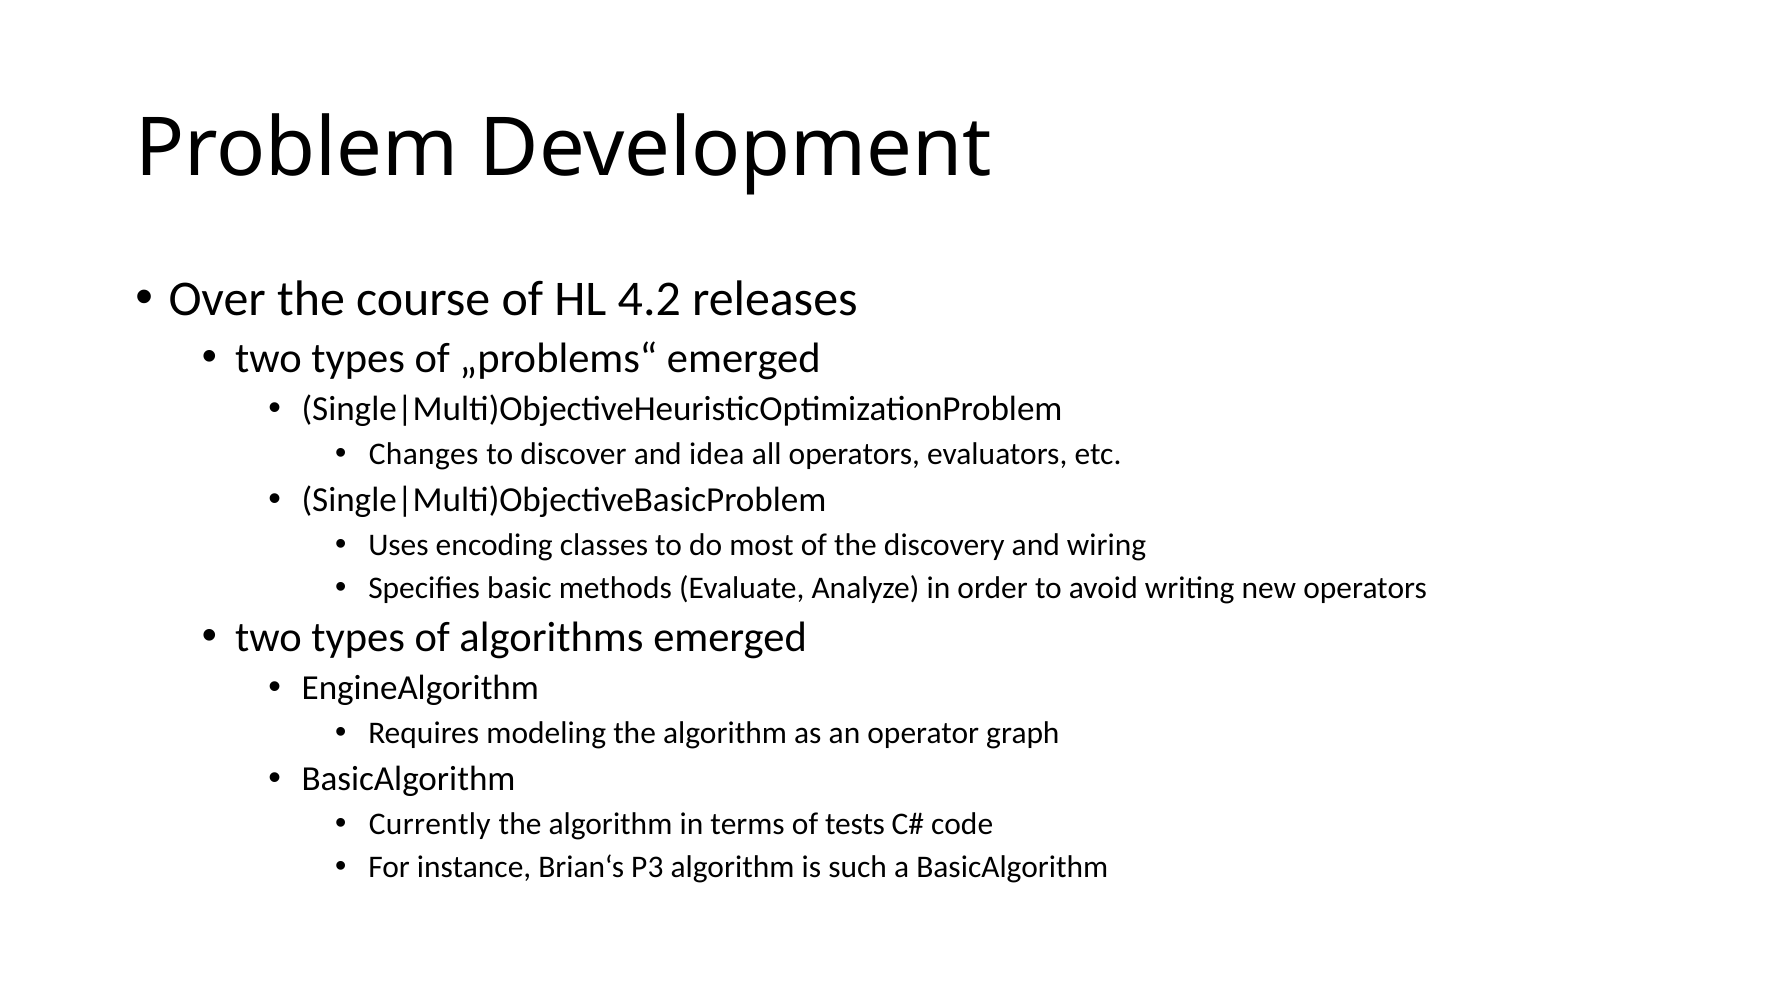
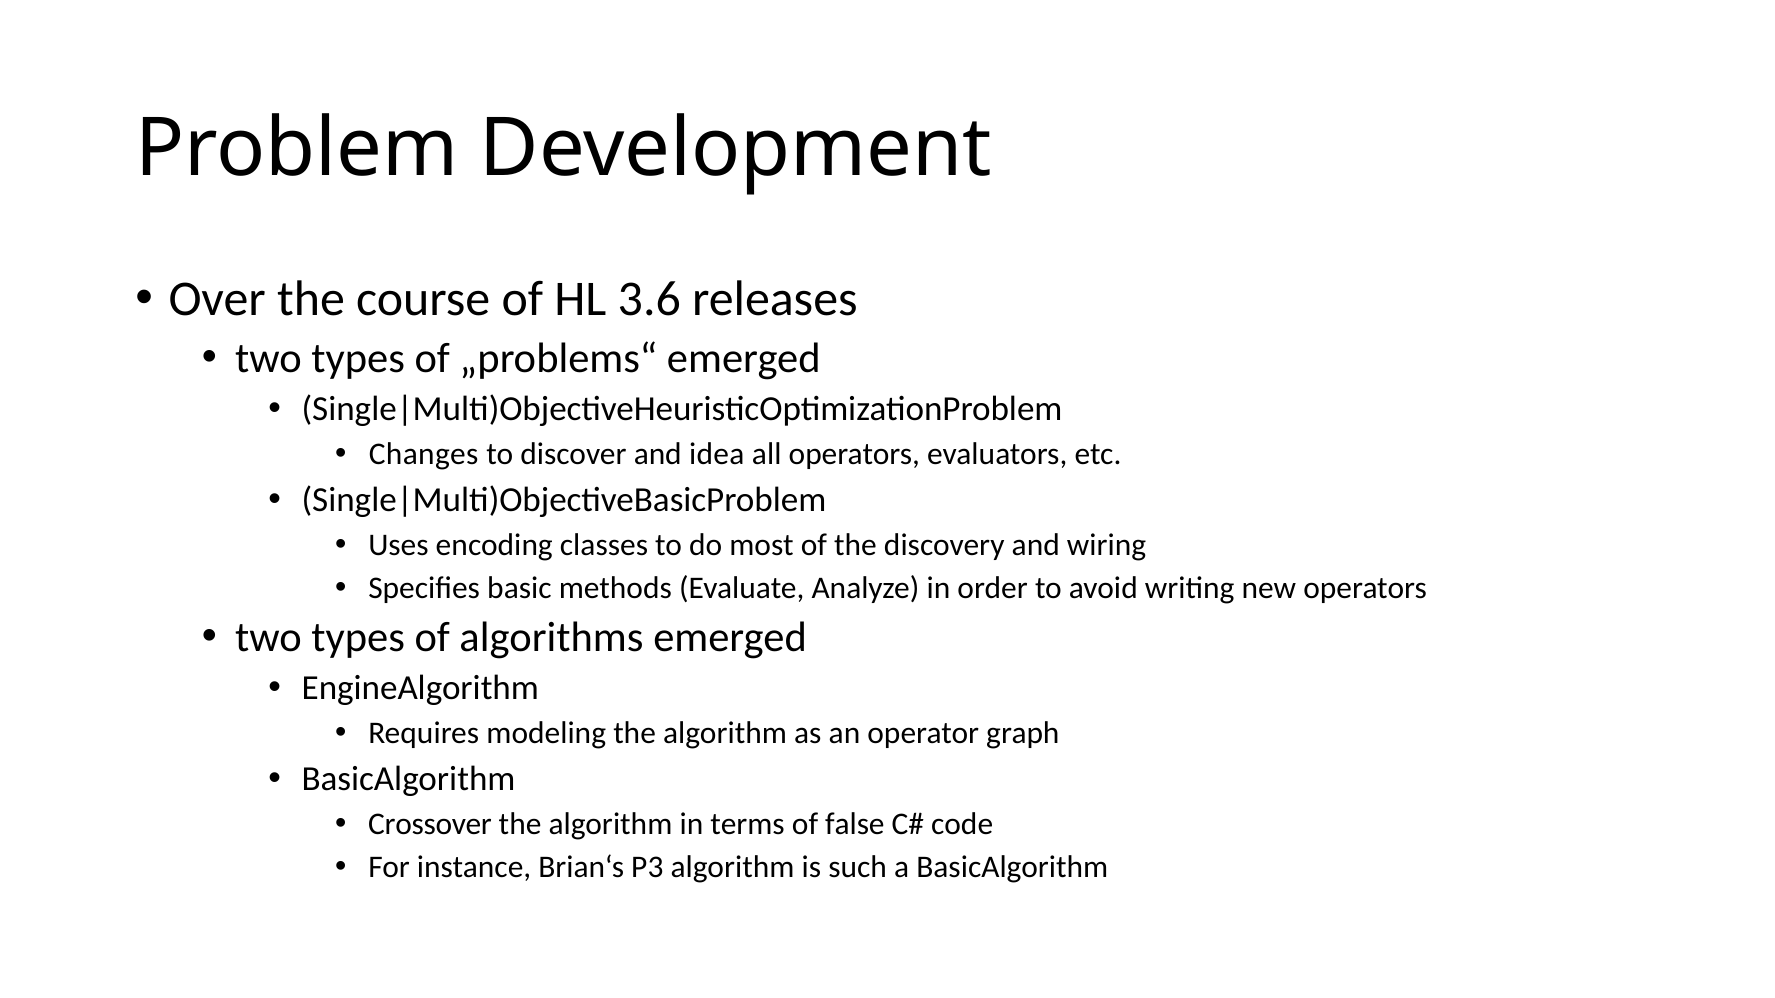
4.2: 4.2 -> 3.6 (649, 299)
Currently: Currently -> Crossover (430, 824)
tests: tests -> false (855, 824)
